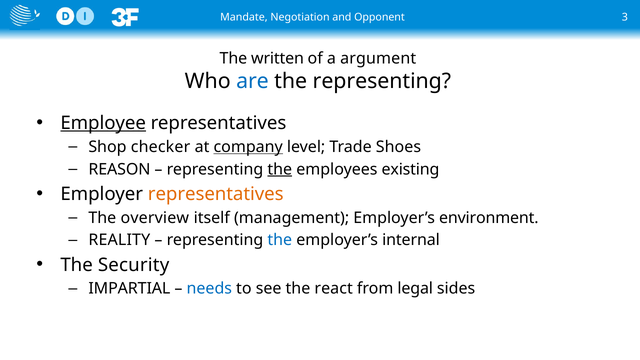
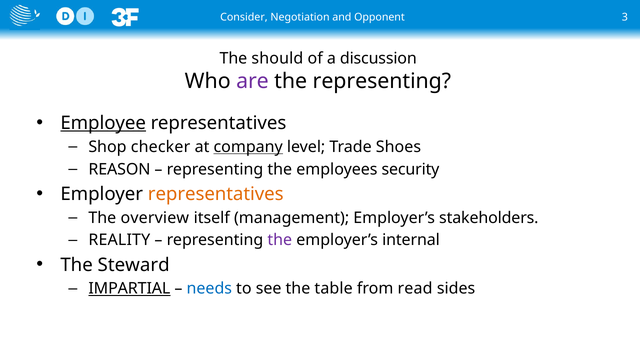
Mandate: Mandate -> Consider (244, 17)
written: written -> should (277, 58)
argument: argument -> discussion (378, 58)
are colour: blue -> purple (252, 81)
the underline: present -> none (280, 169)
existing: existing -> security (410, 169)
environment: environment -> stakeholders (489, 218)
the colour: blue -> purple (280, 240)
Security: Security -> Steward (134, 265)
IMPARTIAL underline: none -> present (129, 289)
react: react -> table (334, 289)
legal: legal -> read (415, 289)
